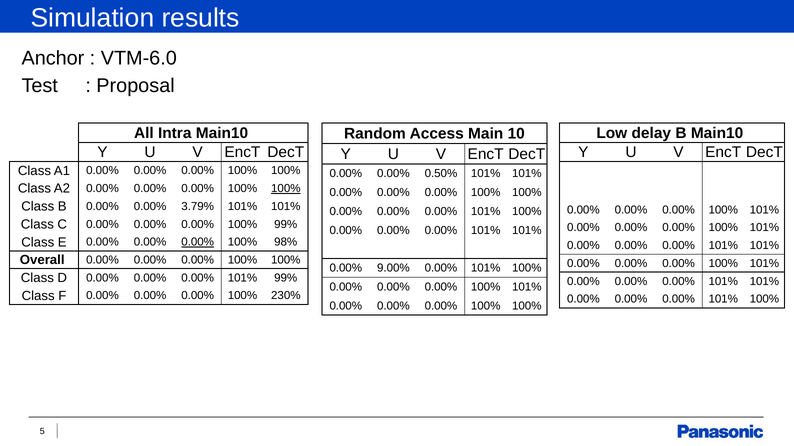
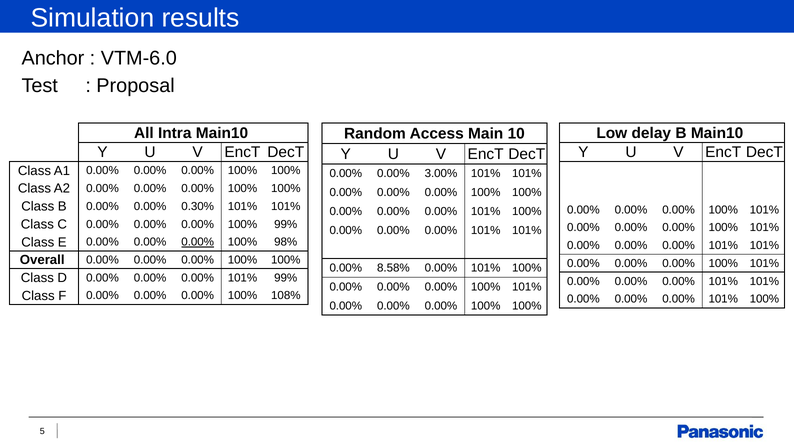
0.50%: 0.50% -> 3.00% (441, 174)
100% underline: present -> none (286, 189)
3.79%: 3.79% -> 0.30% (198, 207)
9.00%: 9.00% -> 8.58% (393, 268)
230%: 230% -> 108% (286, 296)
